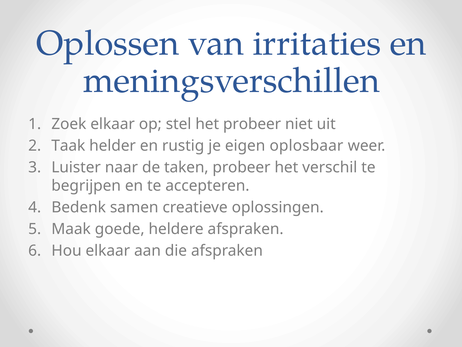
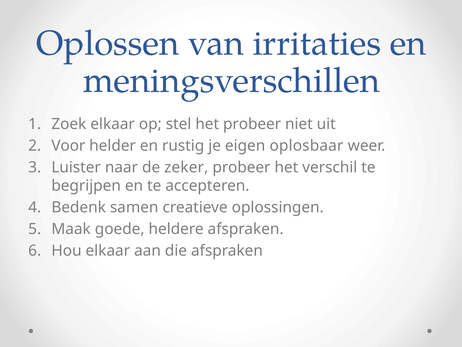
Taak: Taak -> Voor (68, 146)
taken: taken -> zeker (186, 167)
